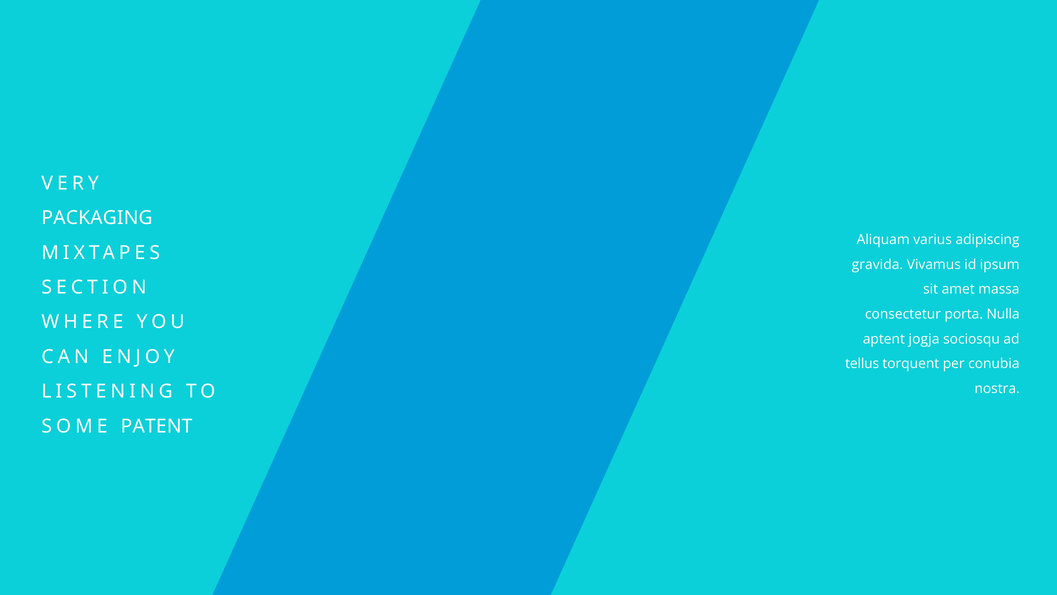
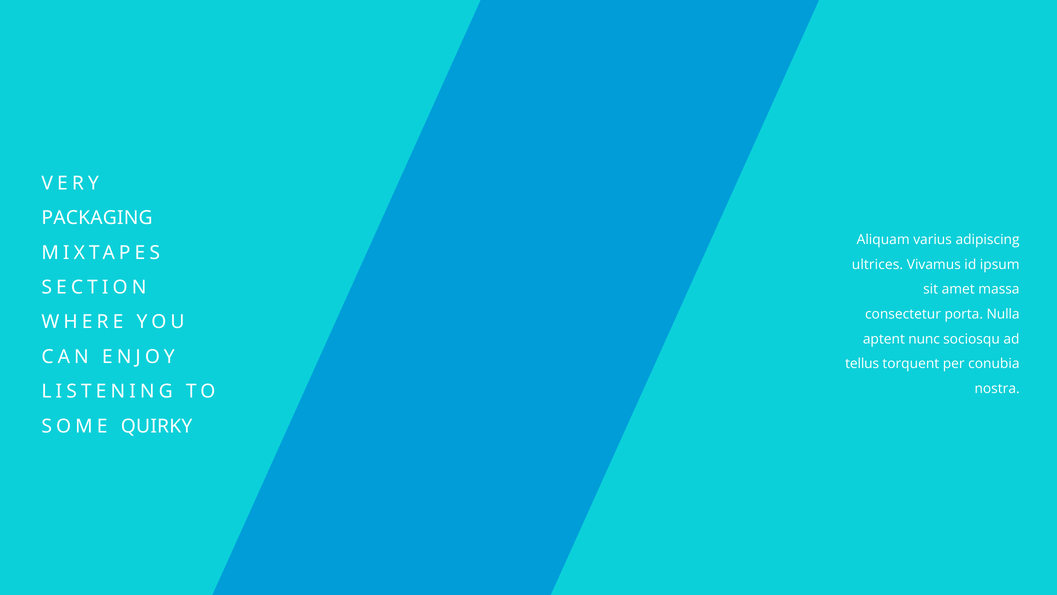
gravida: gravida -> ultrices (877, 264)
jogja: jogja -> nunc (924, 339)
PATENT: PATENT -> QUIRKY (157, 426)
